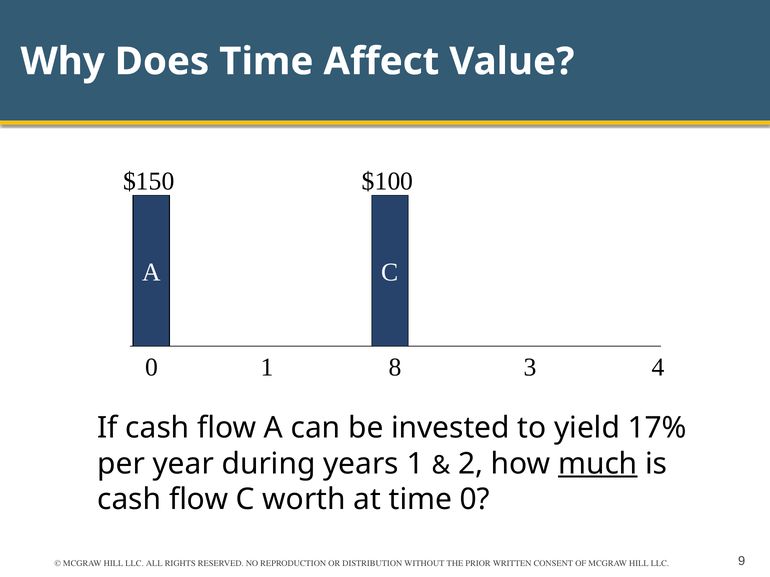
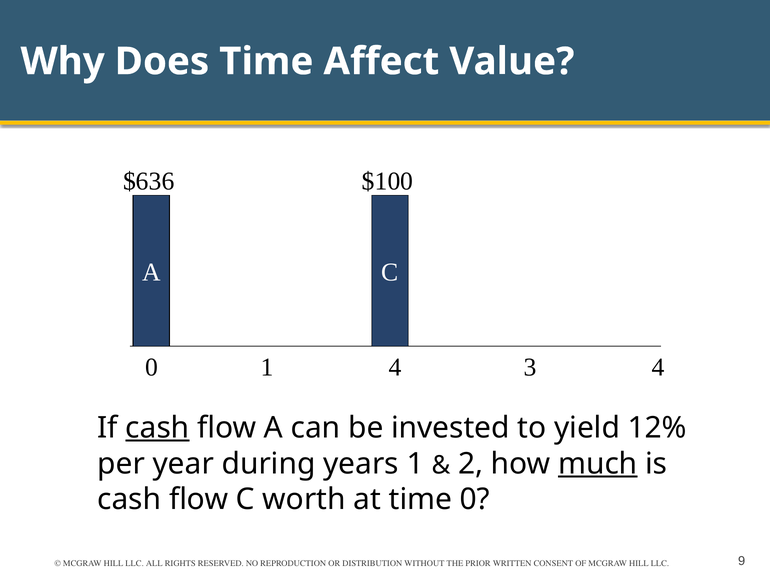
$150: $150 -> $636 (149, 181)
1 8: 8 -> 4 (395, 367)
cash underline: none -> present (157, 428)
17%: 17% -> 12% (657, 428)
